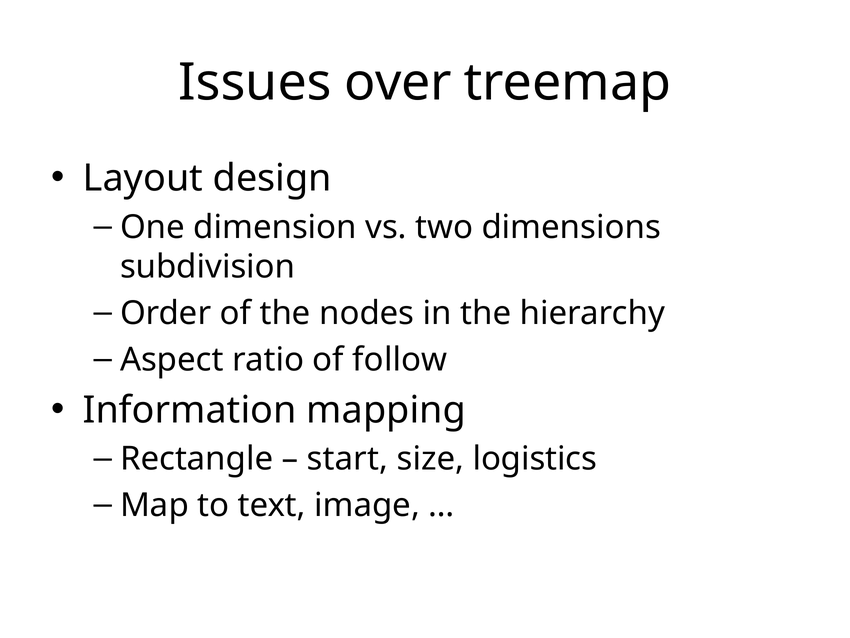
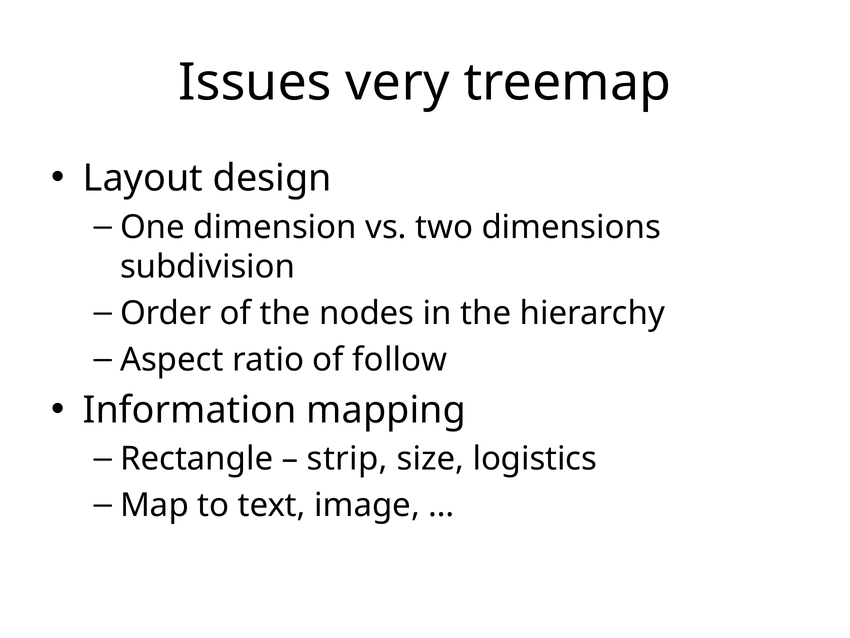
over: over -> very (398, 82)
start: start -> strip (347, 459)
